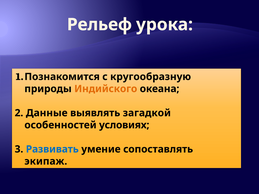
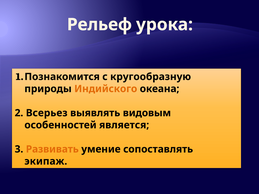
Данные: Данные -> Всерьез (47, 113)
загадкой: загадкой -> видовым (147, 113)
условиях: условиях -> является (124, 125)
Развивать colour: blue -> orange (52, 149)
